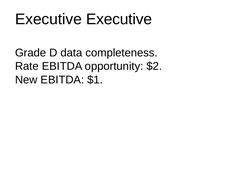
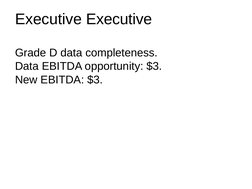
Rate: Rate -> Data (27, 66)
opportunity $2: $2 -> $3 (154, 66)
EBITDA $1: $1 -> $3 (95, 80)
